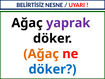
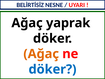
yaprak colour: purple -> black (68, 23)
